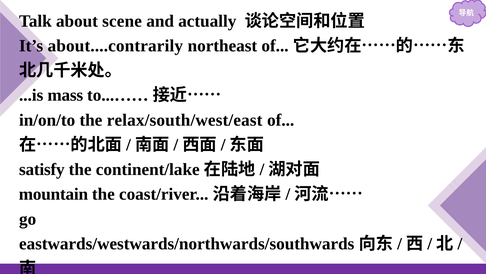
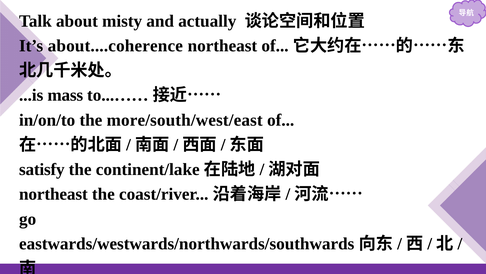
scene: scene -> misty (122, 21)
about....contrarily: about....contrarily -> about....coherence (115, 46)
relax/south/west/east: relax/south/west/east -> more/south/west/east (185, 120)
mountain: mountain -> northeast (53, 194)
